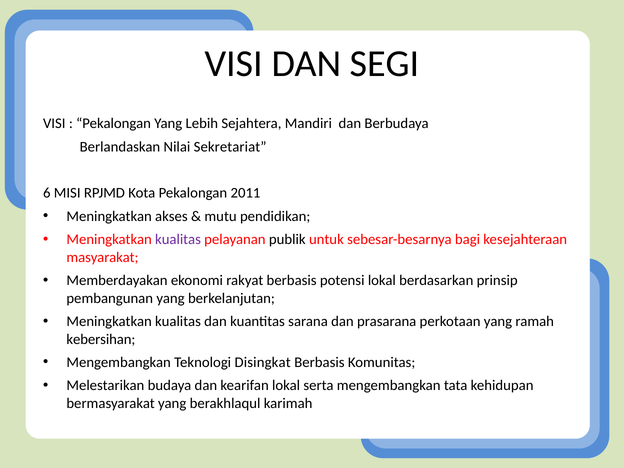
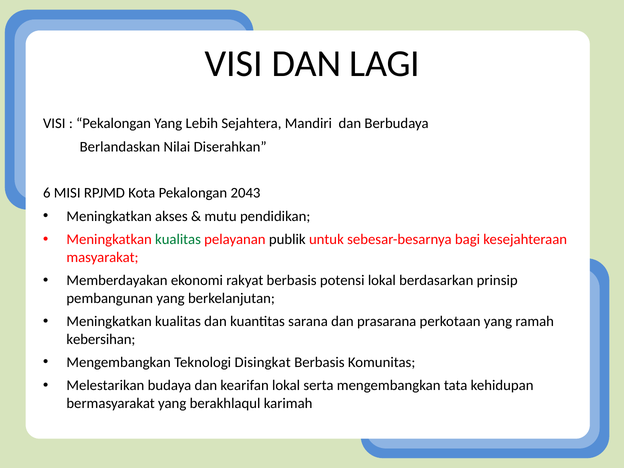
SEGI: SEGI -> LAGI (385, 64)
Sekretariat: Sekretariat -> Diserahkan (230, 147)
2011: 2011 -> 2043 (245, 193)
kualitas colour: purple -> green (178, 240)
